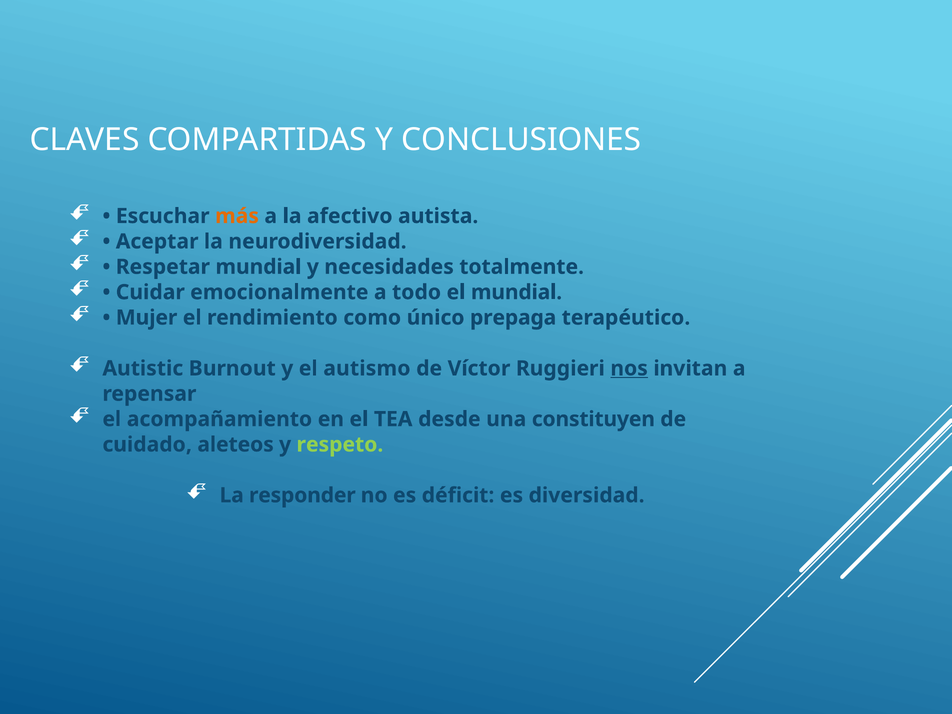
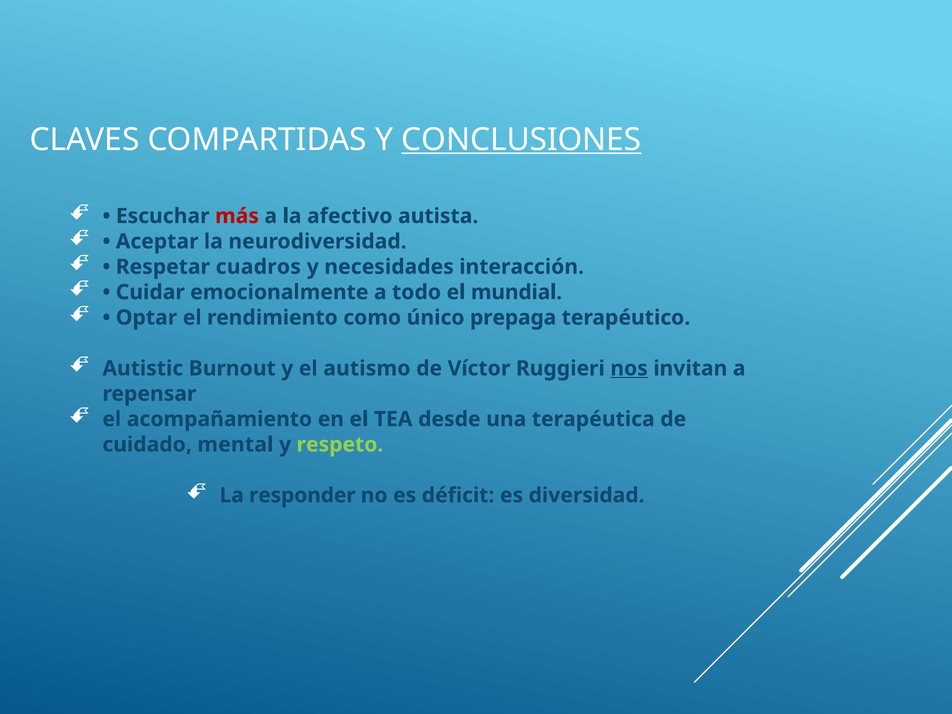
CONCLUSIONES underline: none -> present (521, 140)
más colour: orange -> red (237, 216)
Respetar mundial: mundial -> cuadros (258, 267)
totalmente: totalmente -> interacción (522, 267)
Mujer: Mujer -> Optar (146, 318)
constituyen: constituyen -> terapéutica (593, 419)
aleteos: aleteos -> mental (235, 445)
